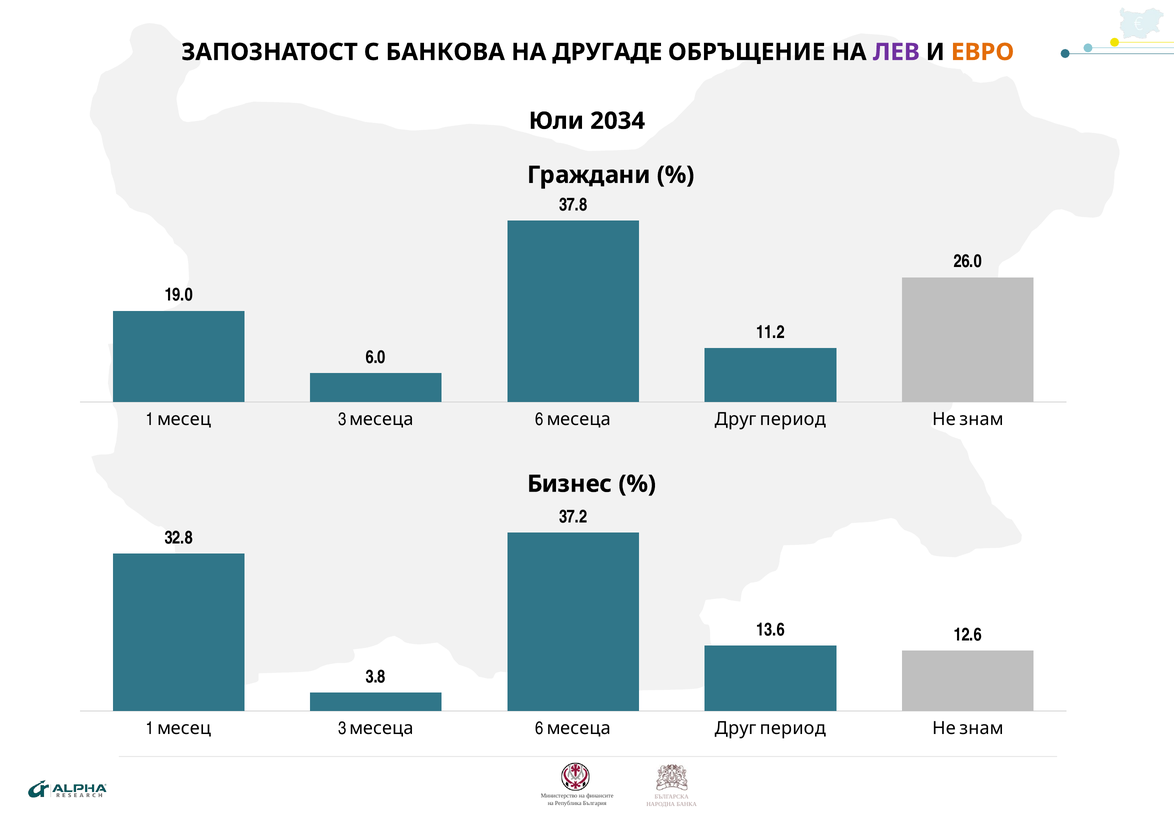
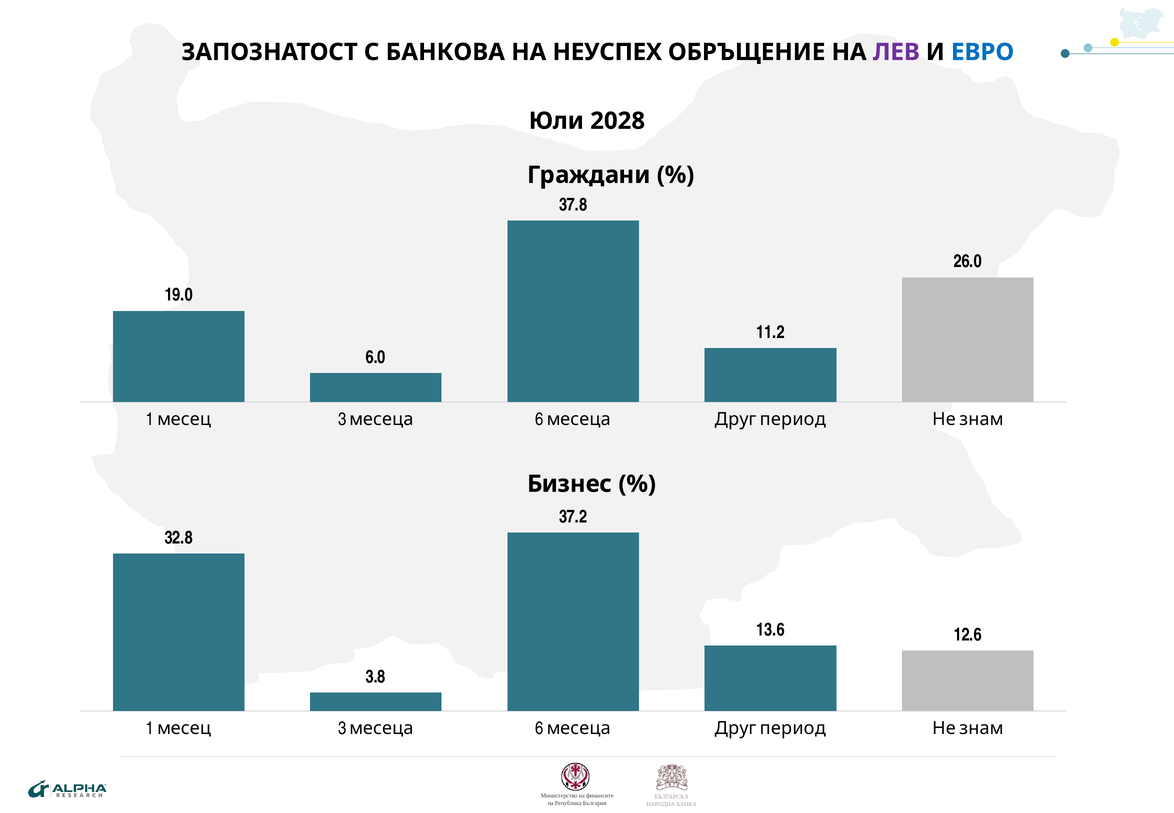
ДРУГАДЕ: ДРУГАДЕ -> НЕУСПЕХ (607, 52)
ЕВРО colour: orange -> blue (983, 52)
2034: 2034 -> 2028 (618, 121)
